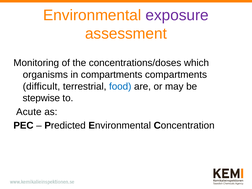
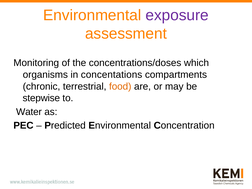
in compartments: compartments -> concentations (112, 75)
difficult: difficult -> chronic (42, 86)
food colour: blue -> orange (120, 86)
Acute: Acute -> Water (29, 112)
